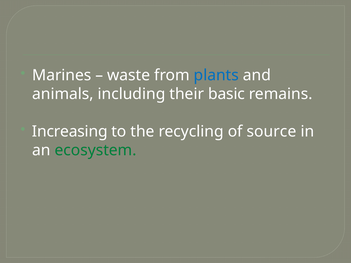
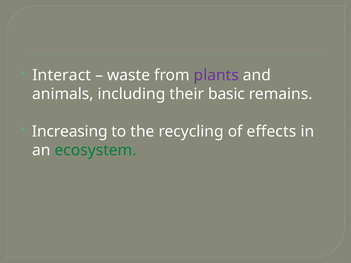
Marines: Marines -> Interact (62, 75)
plants colour: blue -> purple (216, 75)
source: source -> effects (271, 132)
